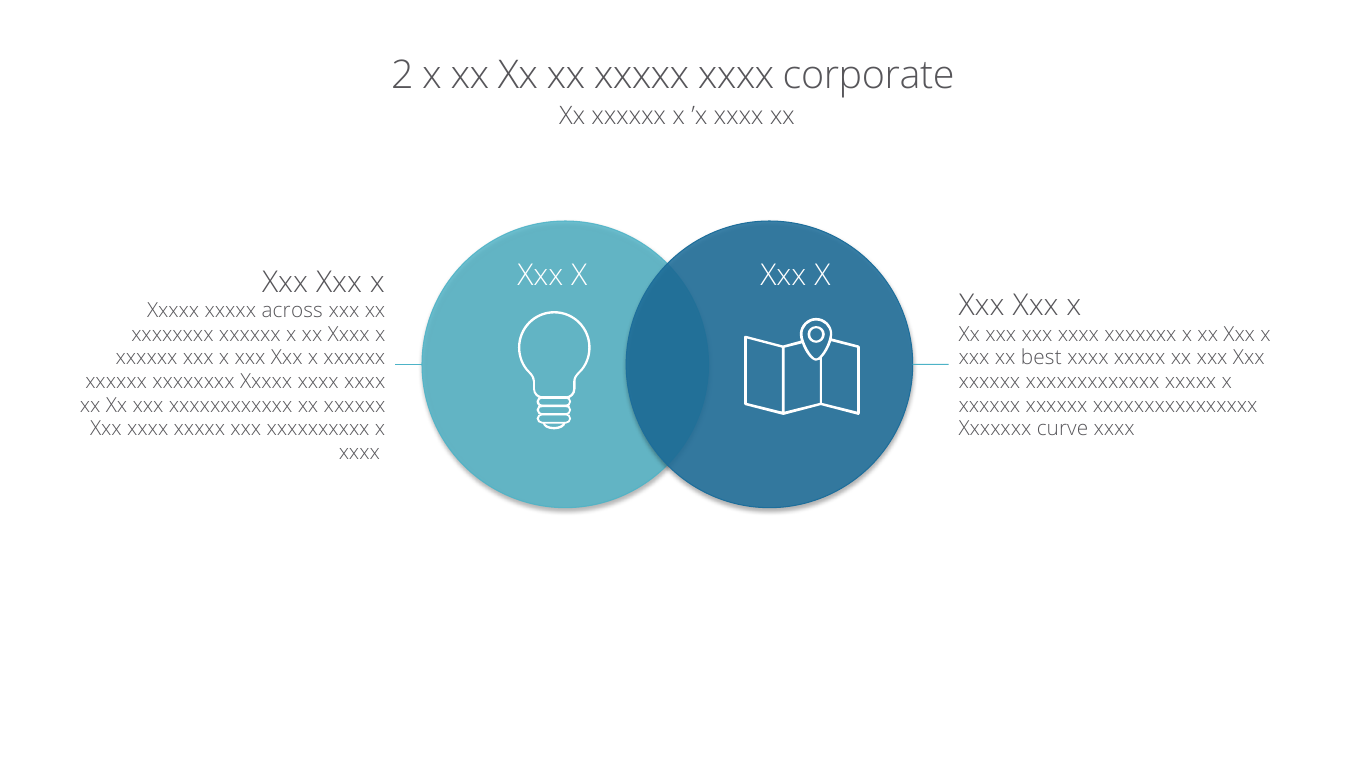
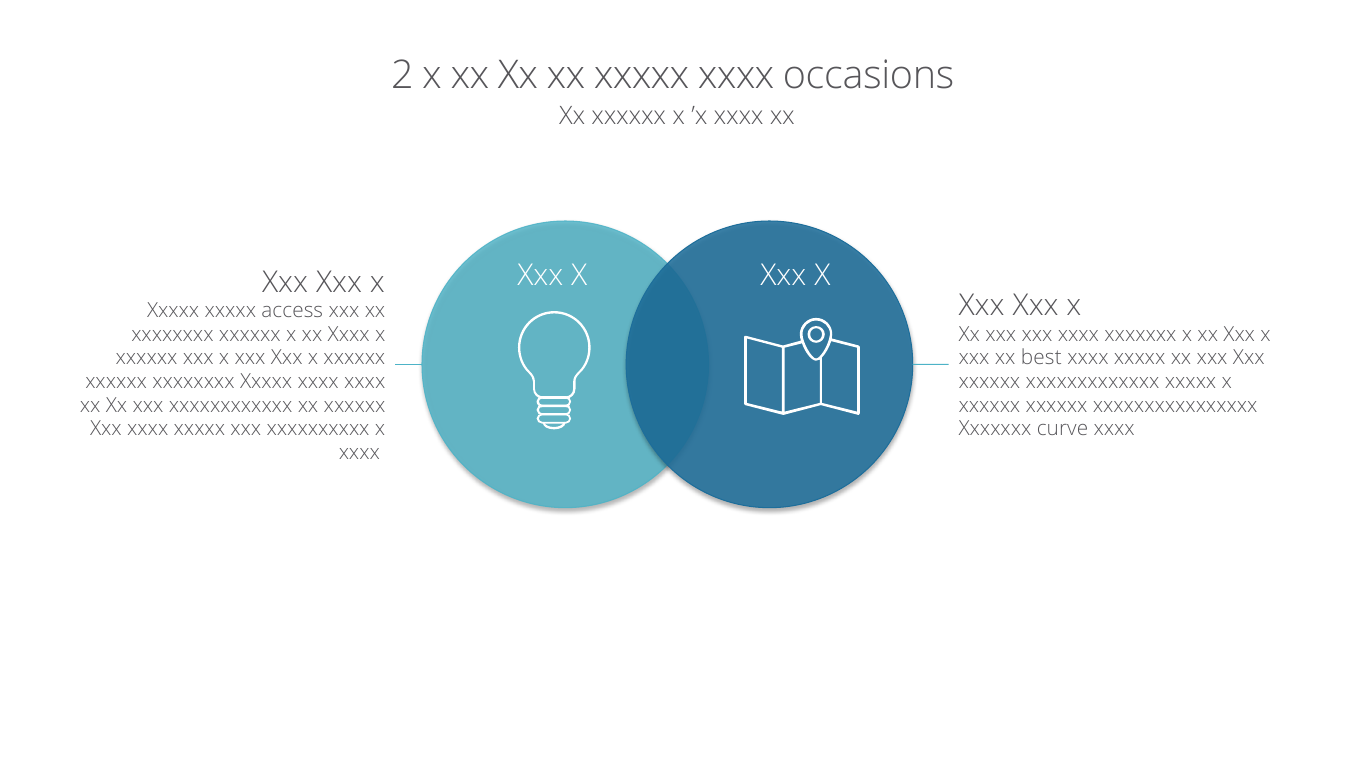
corporate: corporate -> occasions (869, 76)
across: across -> access (292, 311)
